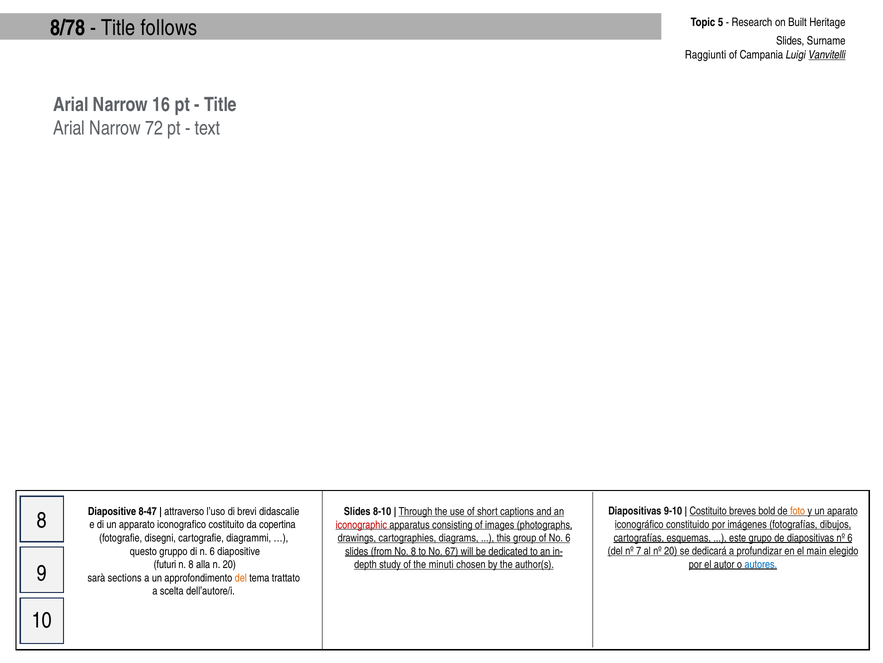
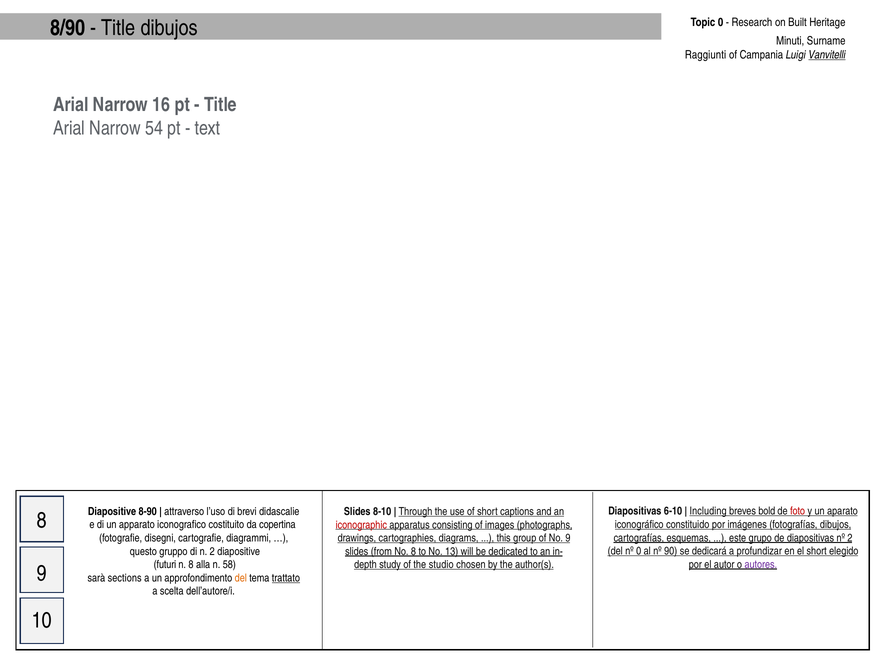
Topic 5: 5 -> 0 (721, 22)
8/78: 8/78 -> 8/90 (68, 28)
Title follows: follows -> dibujos (169, 28)
Slides: Slides -> Minuti (790, 41)
72: 72 -> 54 (154, 128)
9-10: 9-10 -> 6-10 (673, 511)
Costituito: Costituito -> Including (708, 511)
foto colour: orange -> red (798, 511)
8-47: 8-47 -> 8-90 (148, 511)
nº 6: 6 -> 2 (850, 537)
No 6: 6 -> 9 (568, 538)
nº 7: 7 -> 0 (639, 551)
nº 20: 20 -> 90 (671, 551)
el main: main -> short (817, 551)
n 6: 6 -> 2 (212, 551)
67: 67 -> 13 (452, 551)
autores colour: blue -> purple (761, 564)
n 20: 20 -> 58 (229, 564)
minuti: minuti -> studio (441, 564)
trattato underline: none -> present (286, 577)
